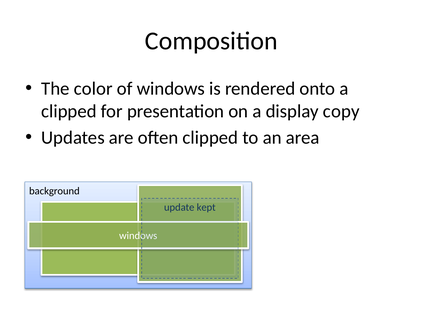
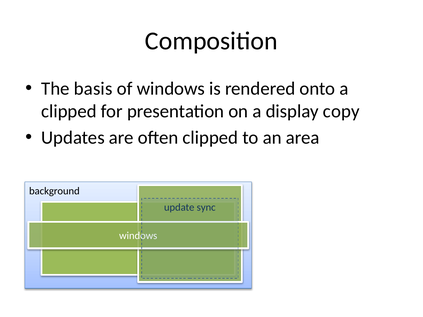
color: color -> basis (93, 89)
kept: kept -> sync (206, 208)
